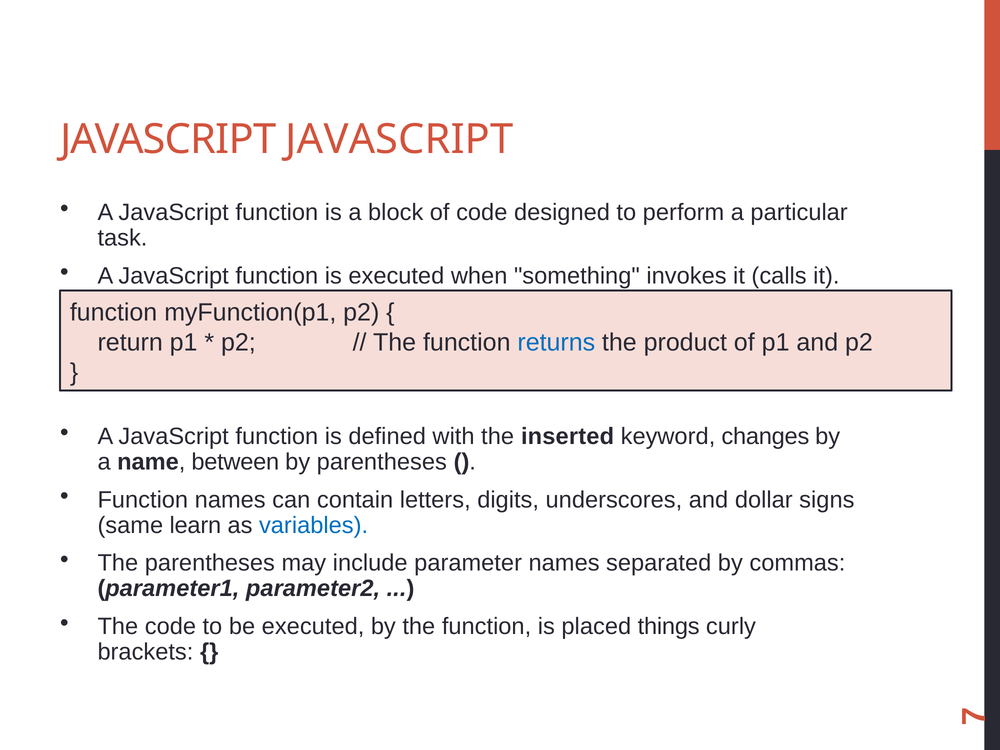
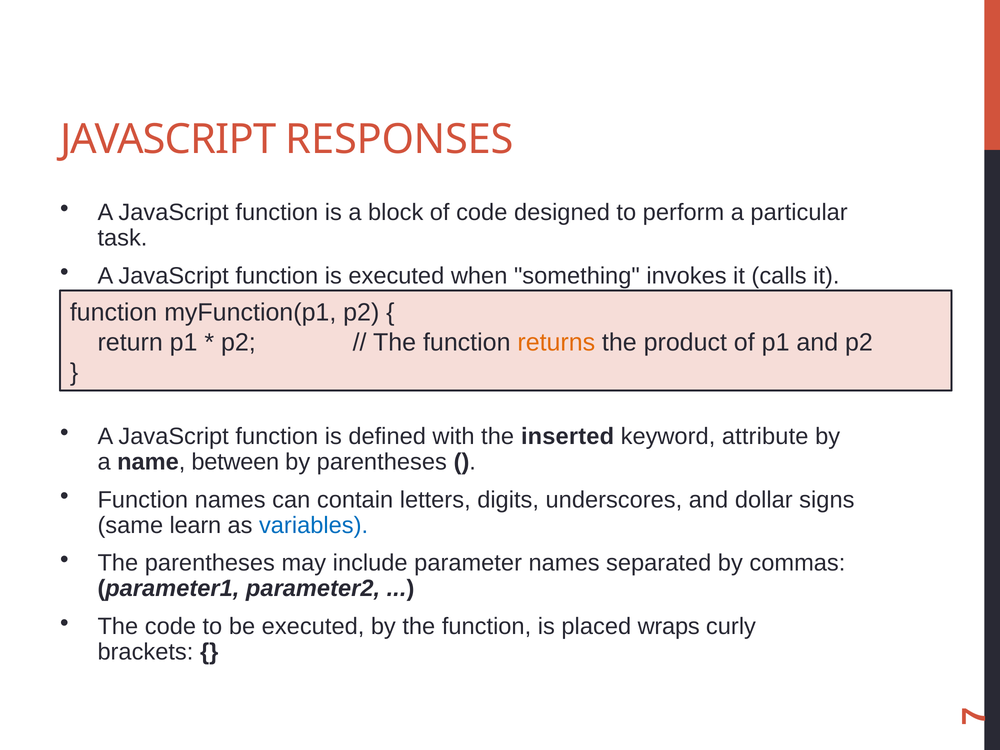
JAVASCRIPT JAVASCRIPT: JAVASCRIPT -> RESPONSES (400, 140)
returns colour: blue -> orange (556, 342)
changes: changes -> attribute (765, 436)
things: things -> wraps (669, 627)
